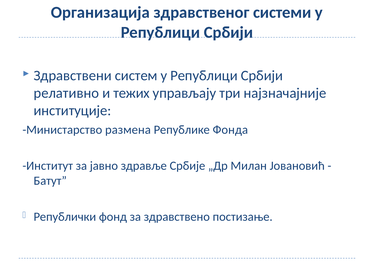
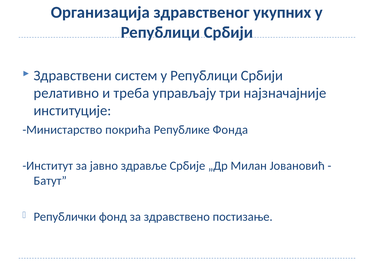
системи: системи -> укупних (282, 12)
тежих: тежих -> треба (131, 93)
размена: размена -> покрића (128, 130)
